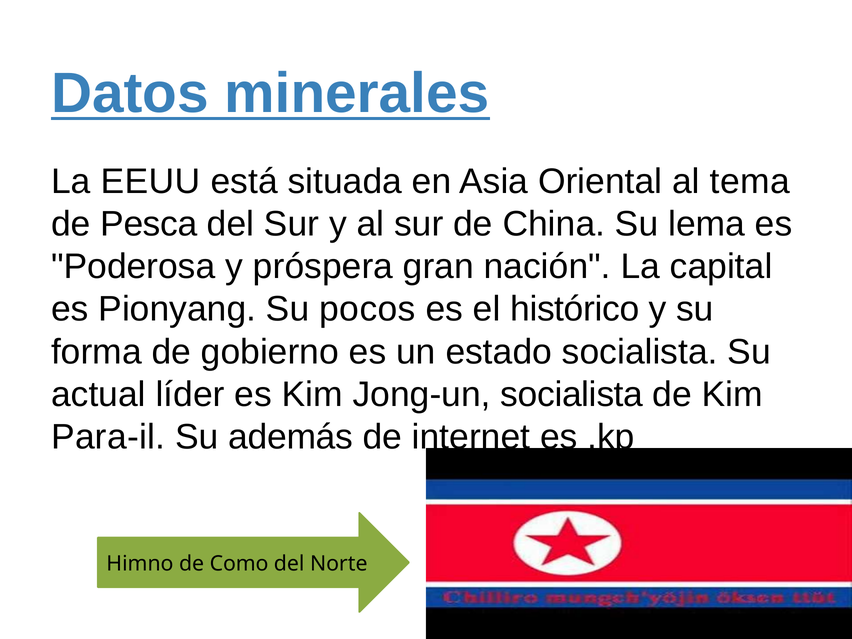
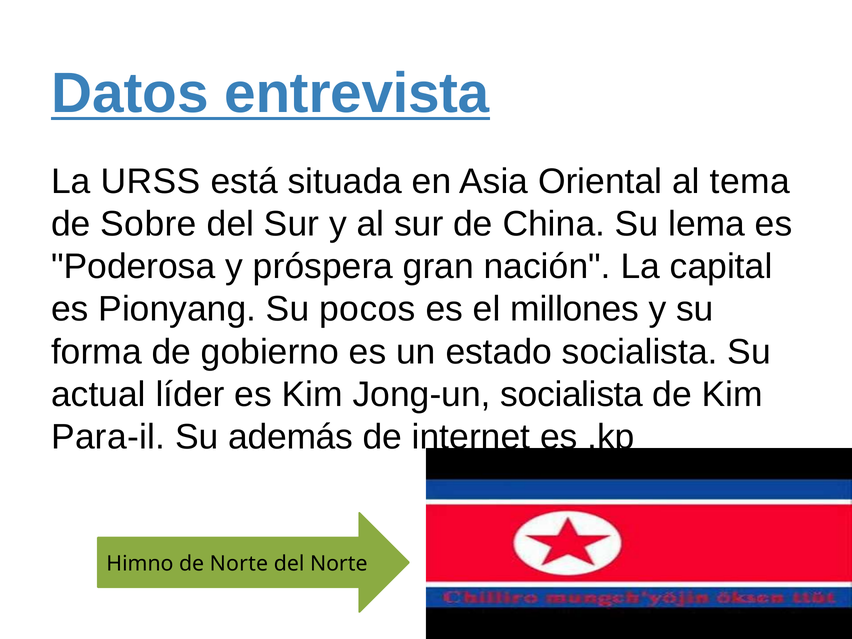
minerales: minerales -> entrevista (357, 93)
EEUU: EEUU -> URSS (150, 181)
Pesca: Pesca -> Sobre (149, 224)
histórico: histórico -> millones (575, 309)
de Como: Como -> Norte (239, 564)
